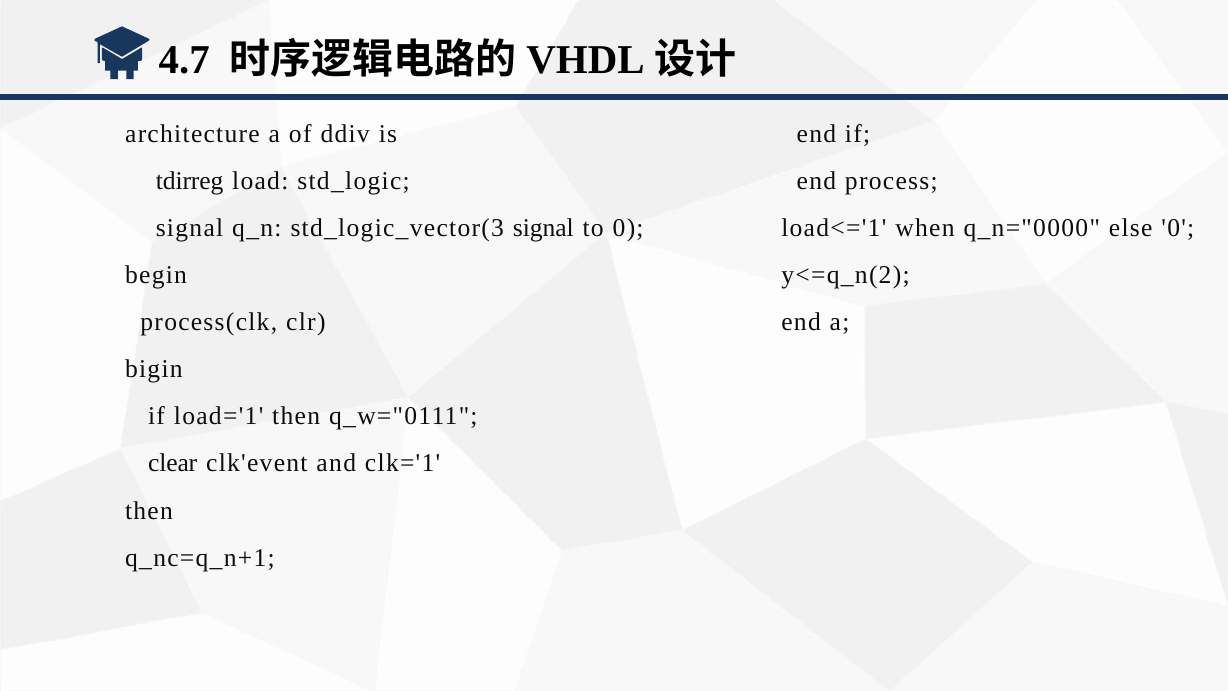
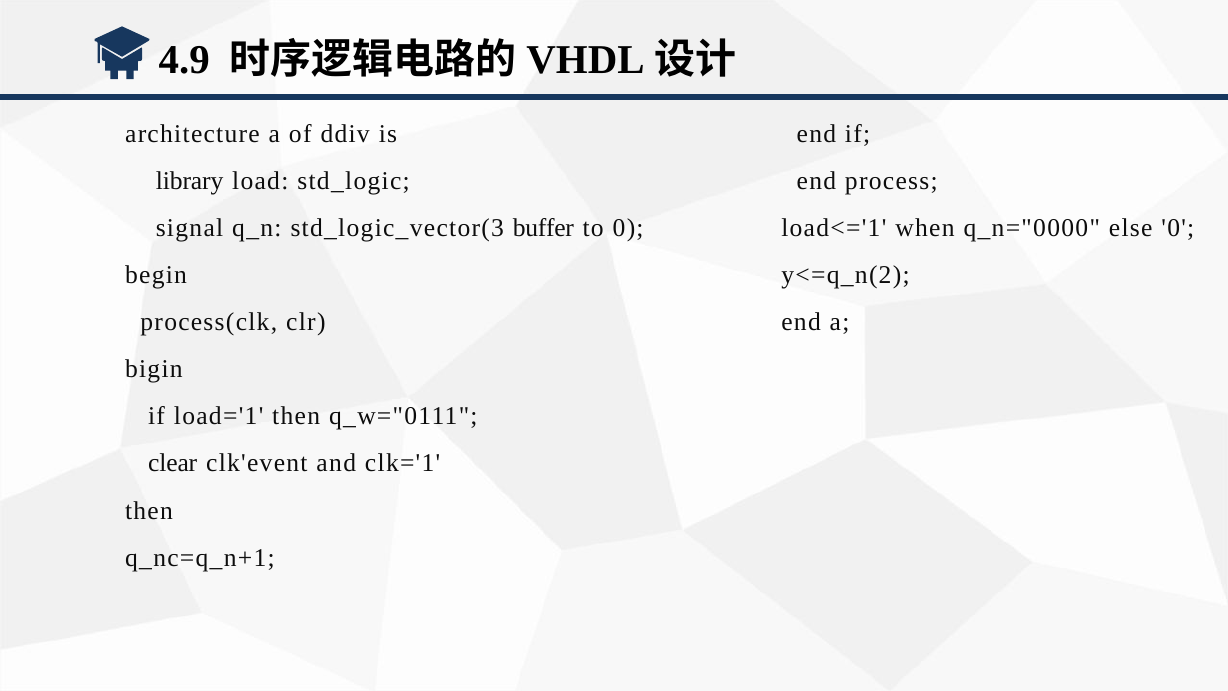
4.7: 4.7 -> 4.9 (184, 60)
tdirreg: tdirreg -> library (190, 181)
std_logic_vector(3 signal: signal -> buffer (543, 228)
